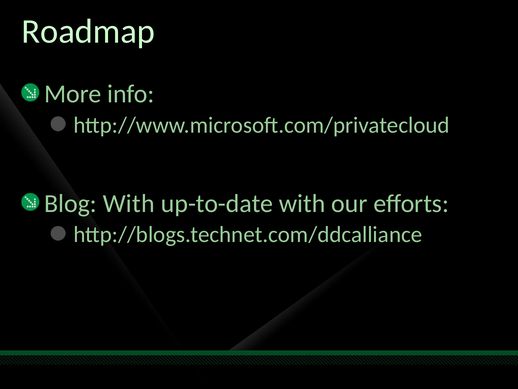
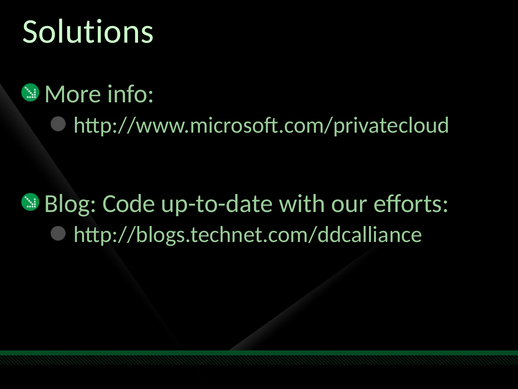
Roadmap: Roadmap -> Solutions (88, 31)
Blog With: With -> Code (129, 203)
